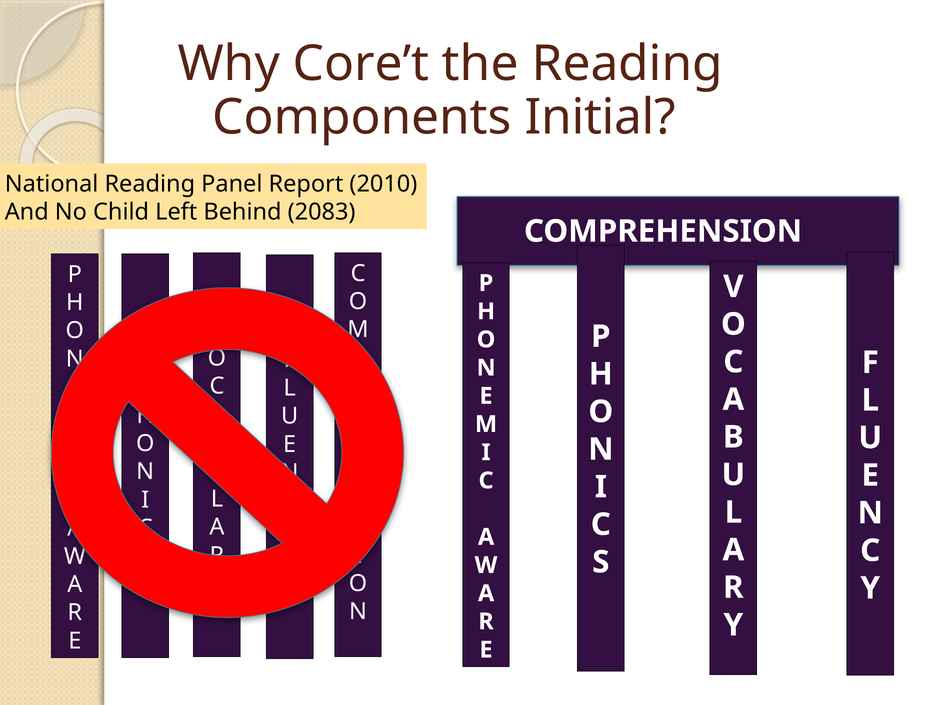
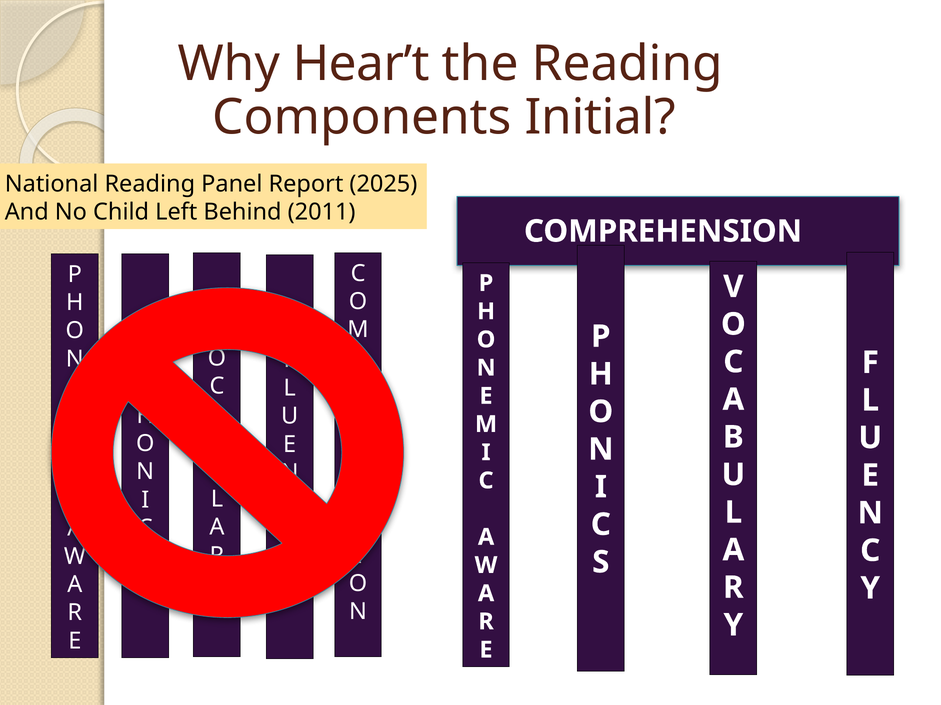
Core’t: Core’t -> Hear’t (361, 64)
2010: 2010 -> 2025 (383, 184)
2083: 2083 -> 2011 (322, 212)
